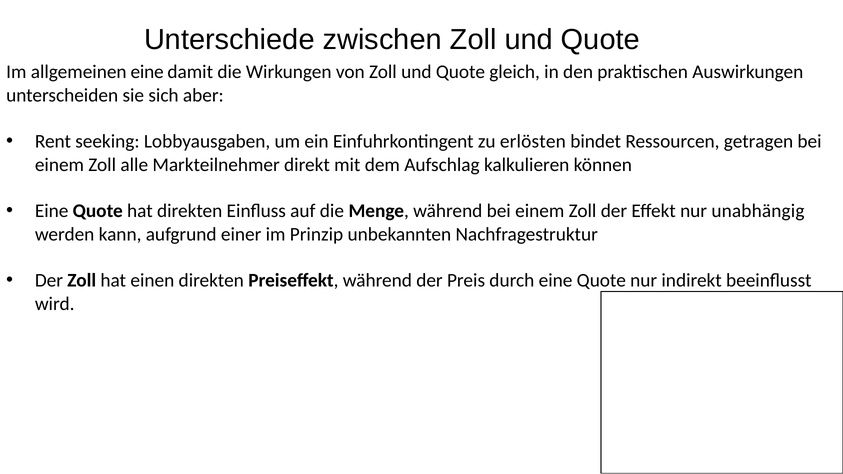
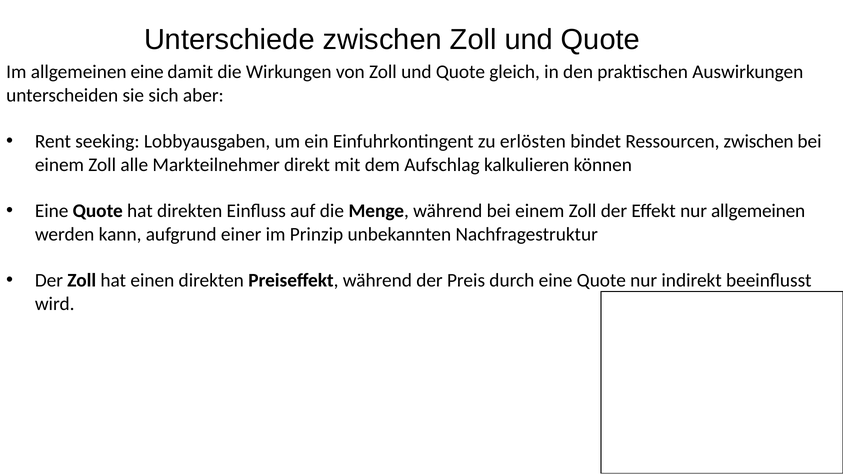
Ressourcen getragen: getragen -> zwischen (759, 142)
nur unabhängig: unabhängig -> allgemeinen (758, 211)
